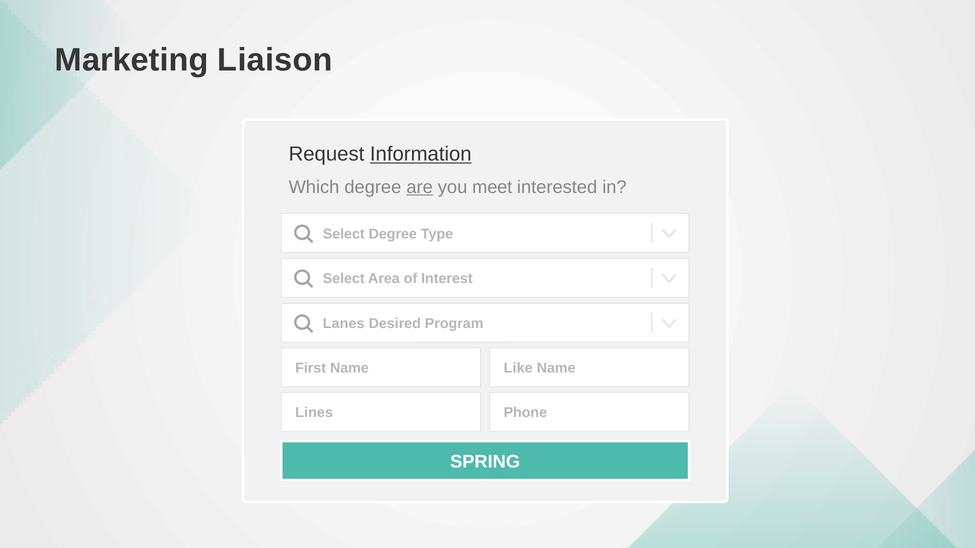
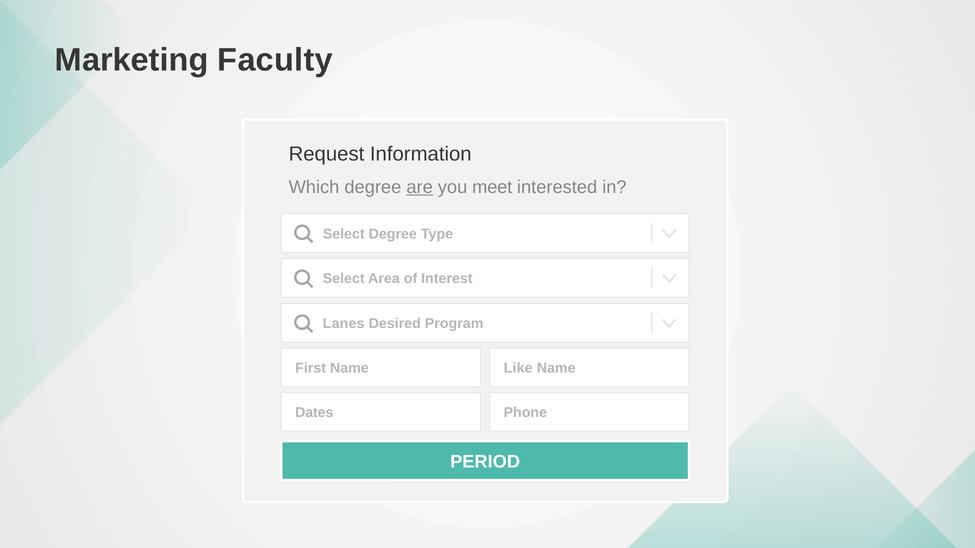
Liaison: Liaison -> Faculty (275, 60)
Information underline: present -> none (421, 154)
Lines: Lines -> Dates (314, 413)
SPRING: SPRING -> PERIOD (485, 462)
